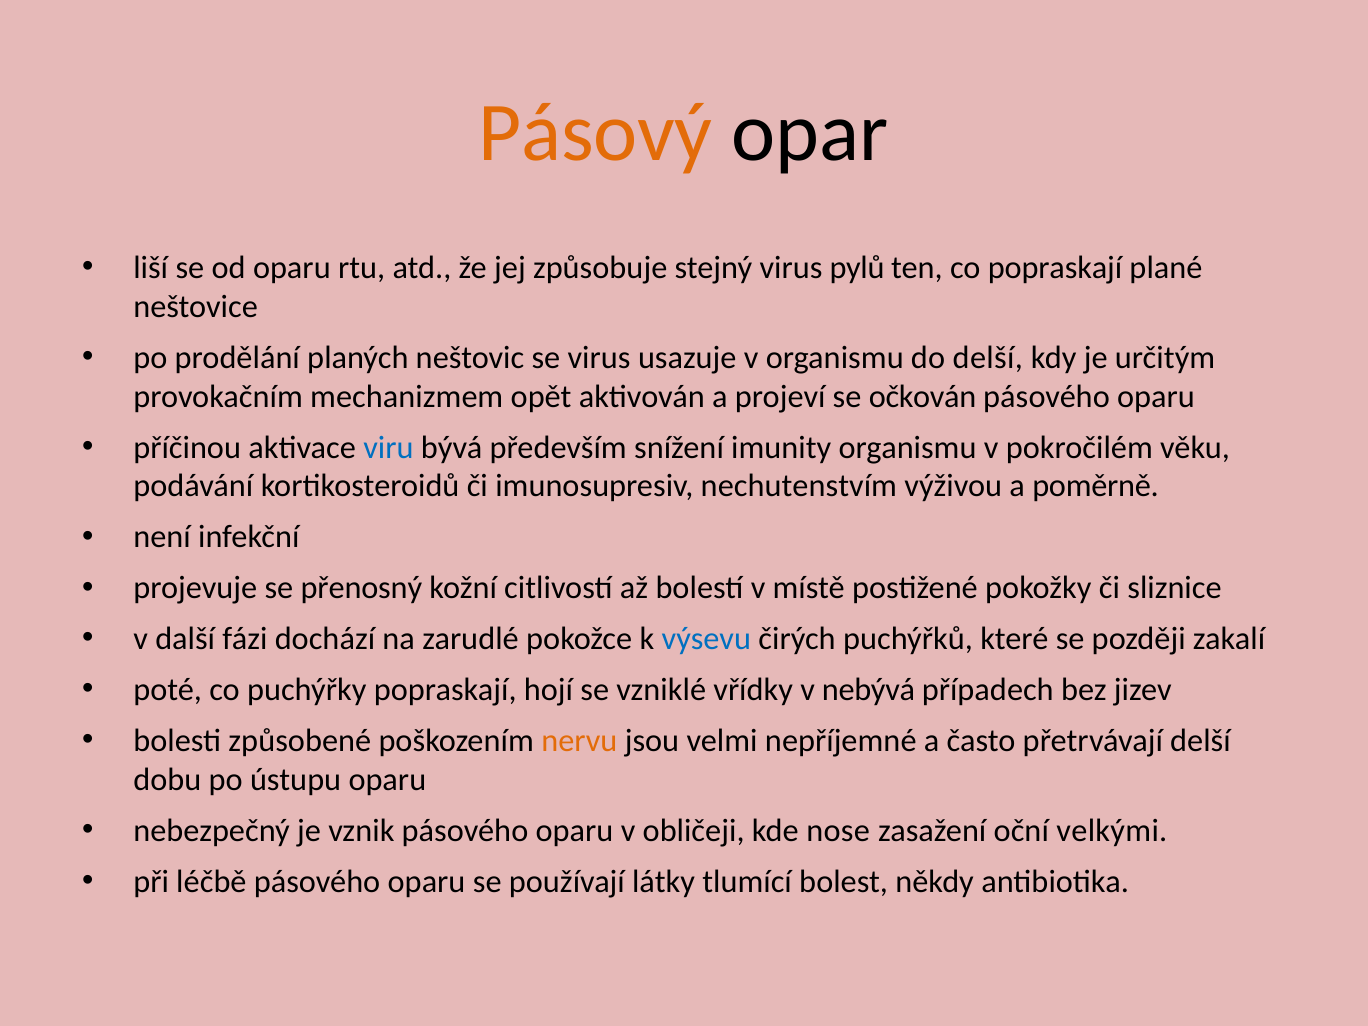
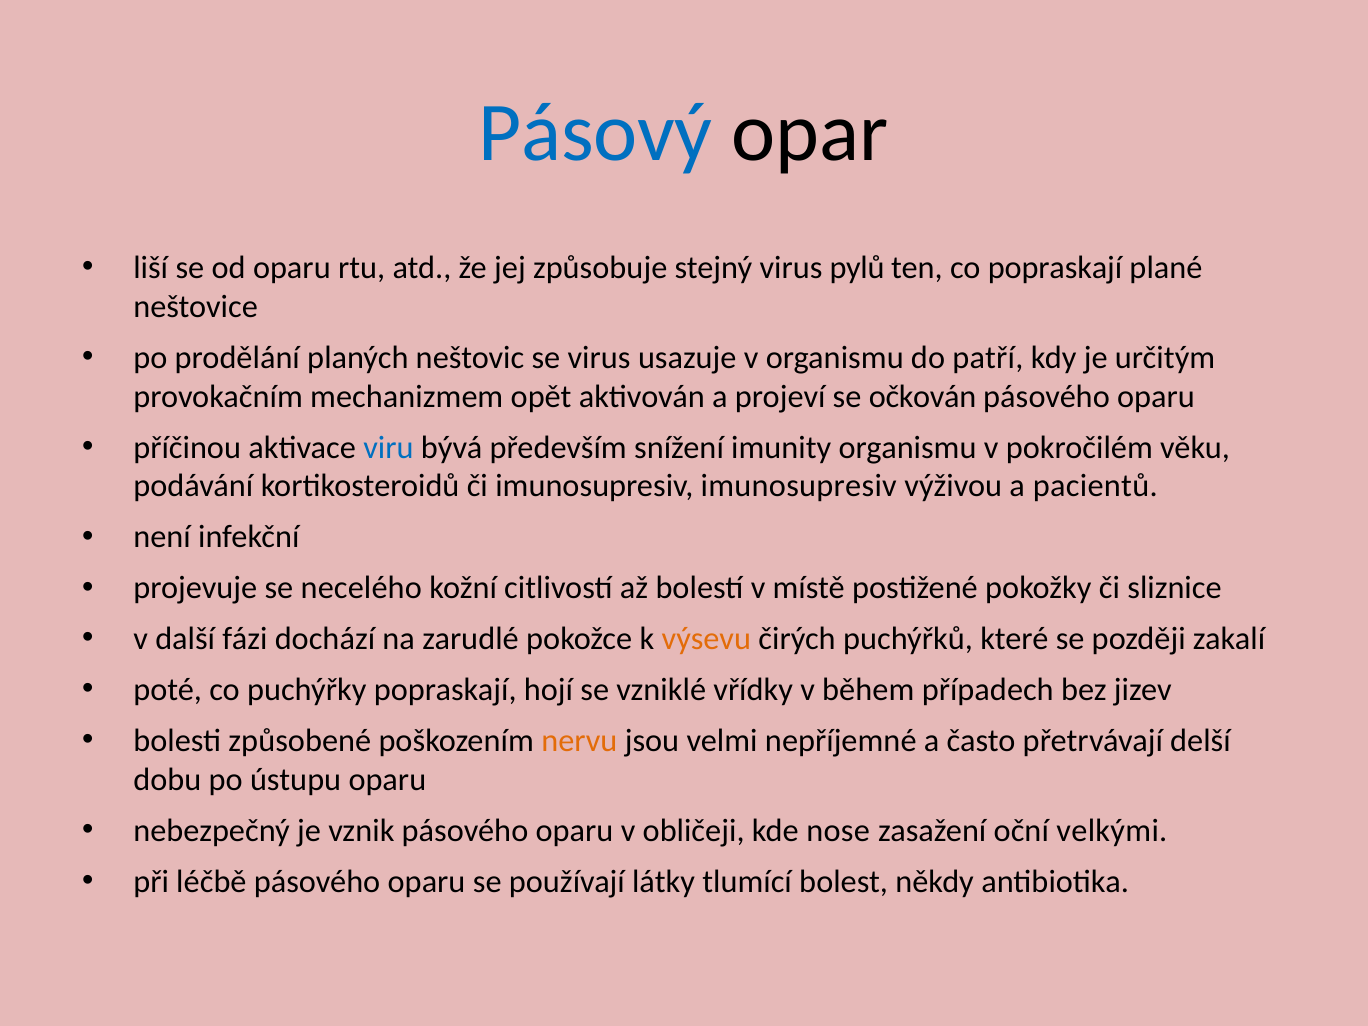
Pásový colour: orange -> blue (596, 132)
do delší: delší -> patří (988, 358)
imunosupresiv nechutenstvím: nechutenstvím -> imunosupresiv (799, 486)
poměrně: poměrně -> pacientů (1095, 486)
přenosný: přenosný -> necelého (361, 588)
výsevu colour: blue -> orange (706, 639)
nebývá: nebývá -> během (868, 690)
